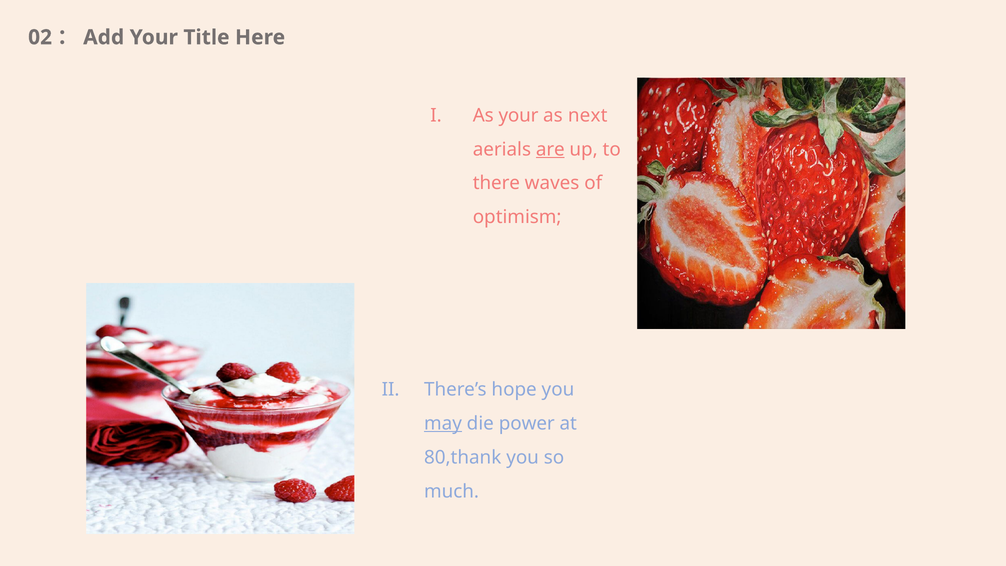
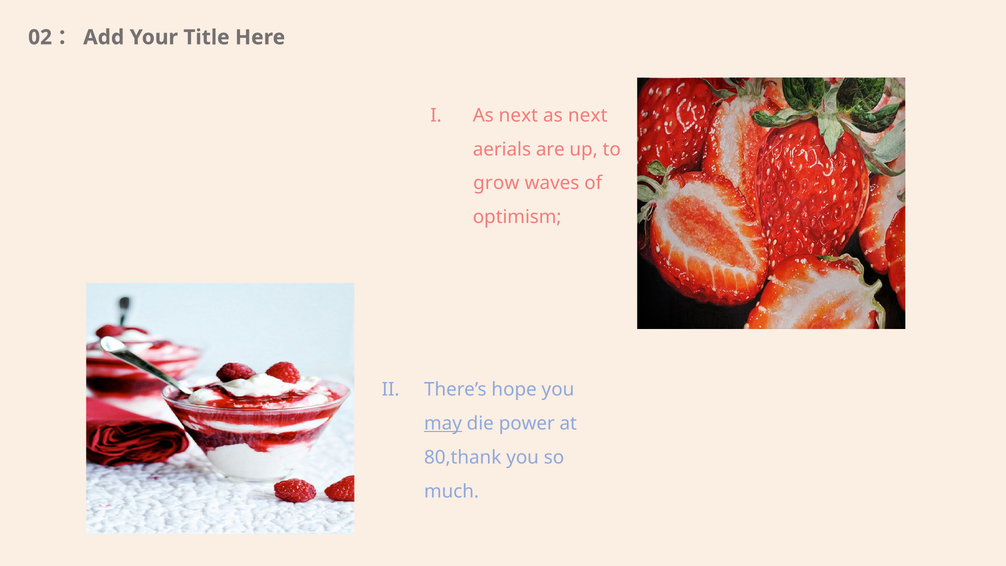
your: your -> next (518, 115)
are underline: present -> none (550, 149)
there: there -> grow (496, 183)
